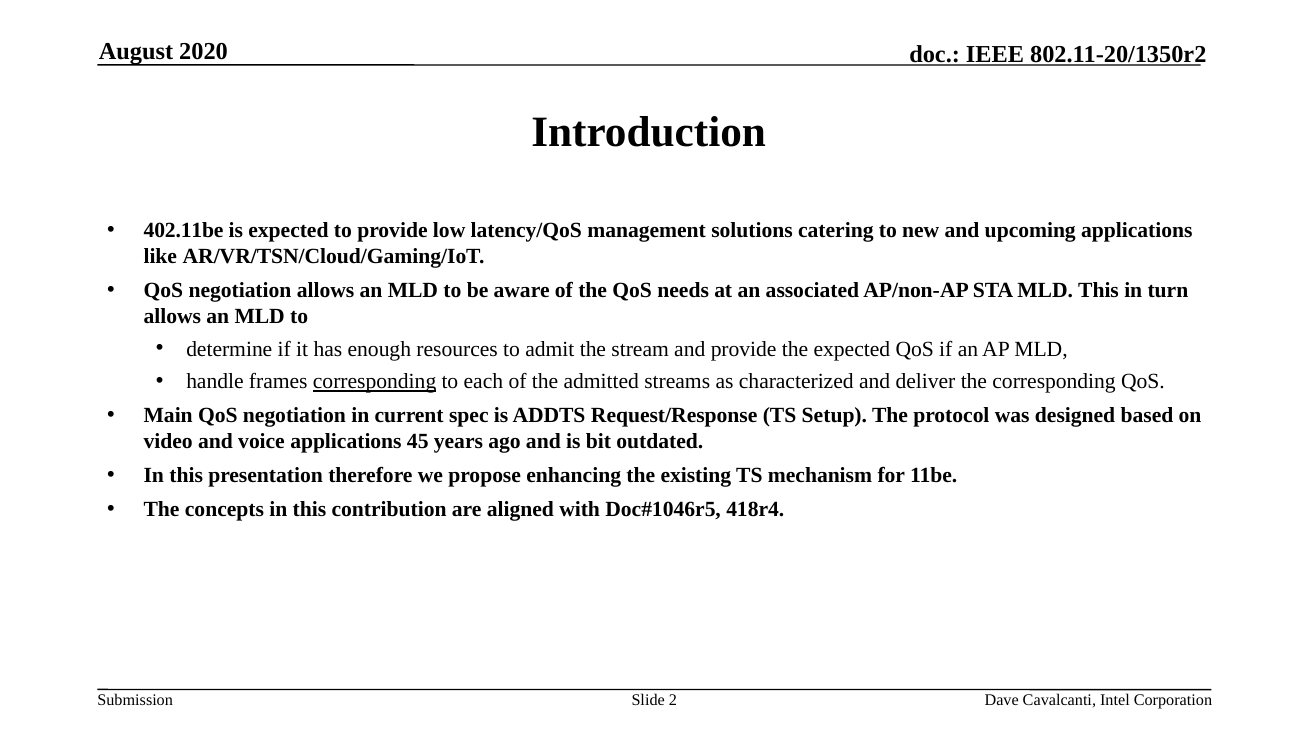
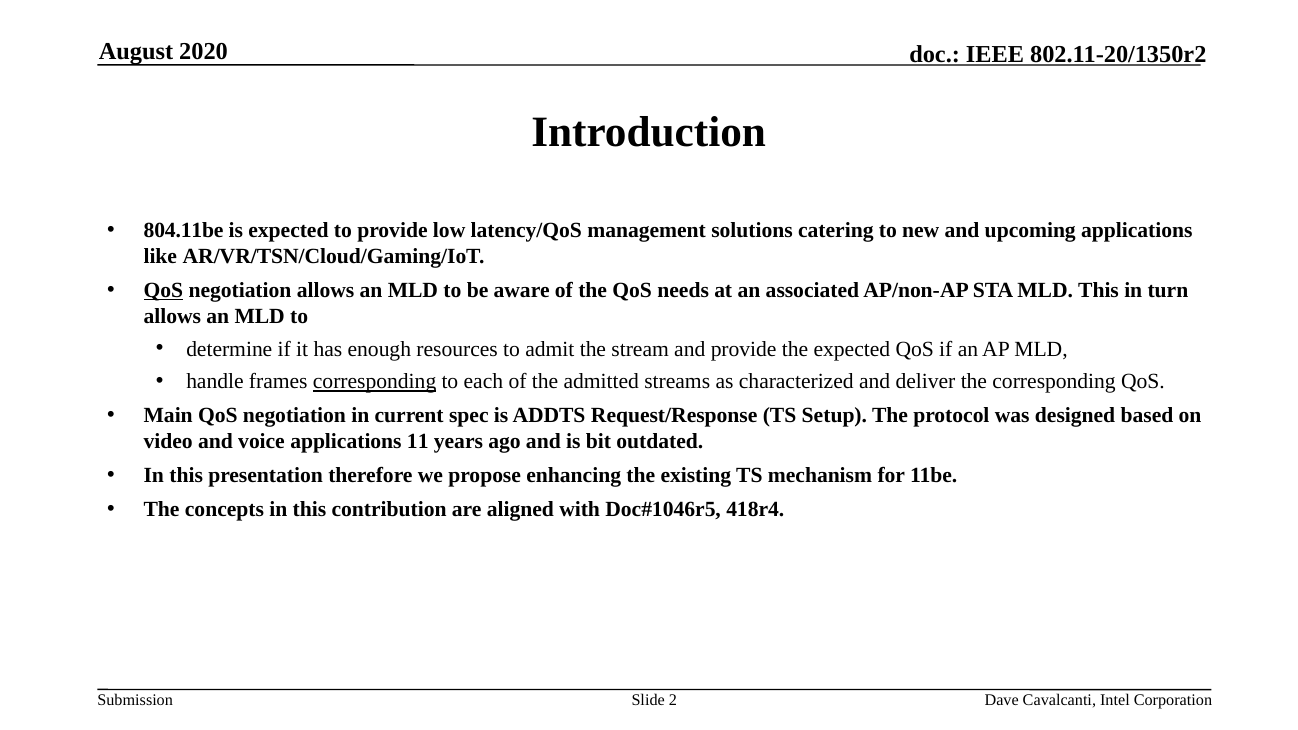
402.11be: 402.11be -> 804.11be (184, 230)
QoS underline: none -> present (163, 290)
45: 45 -> 11 (418, 442)
